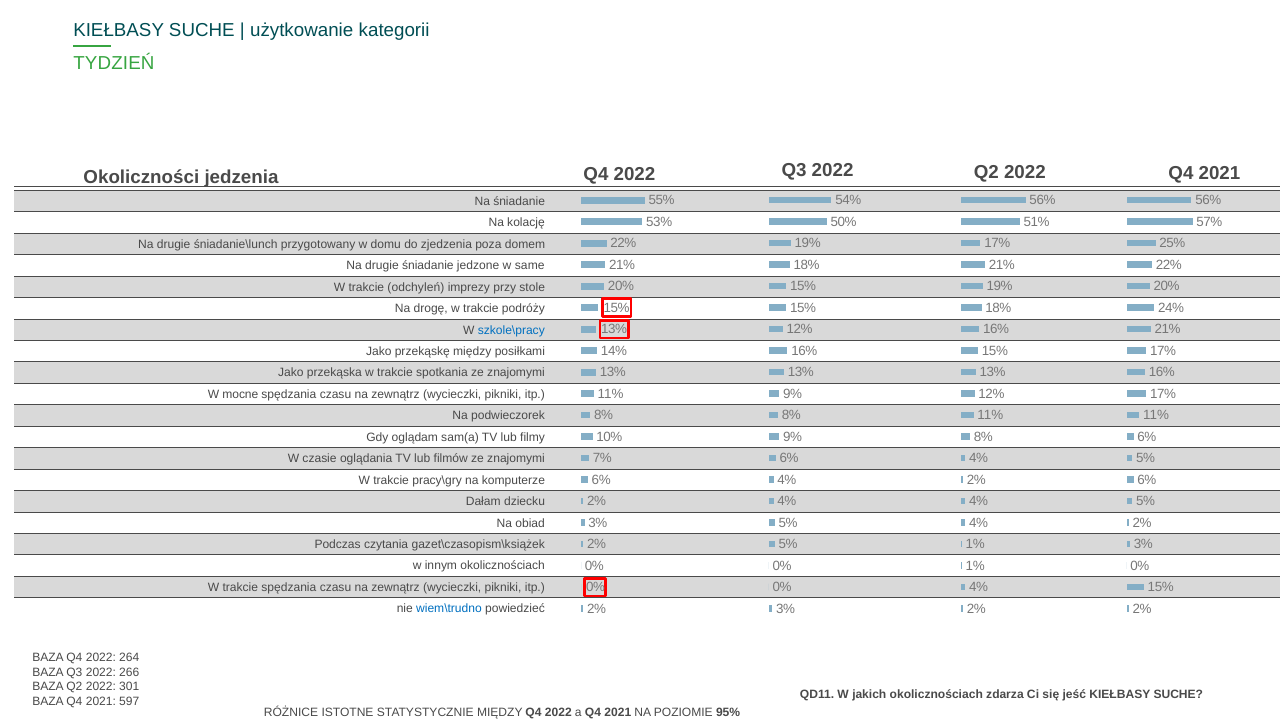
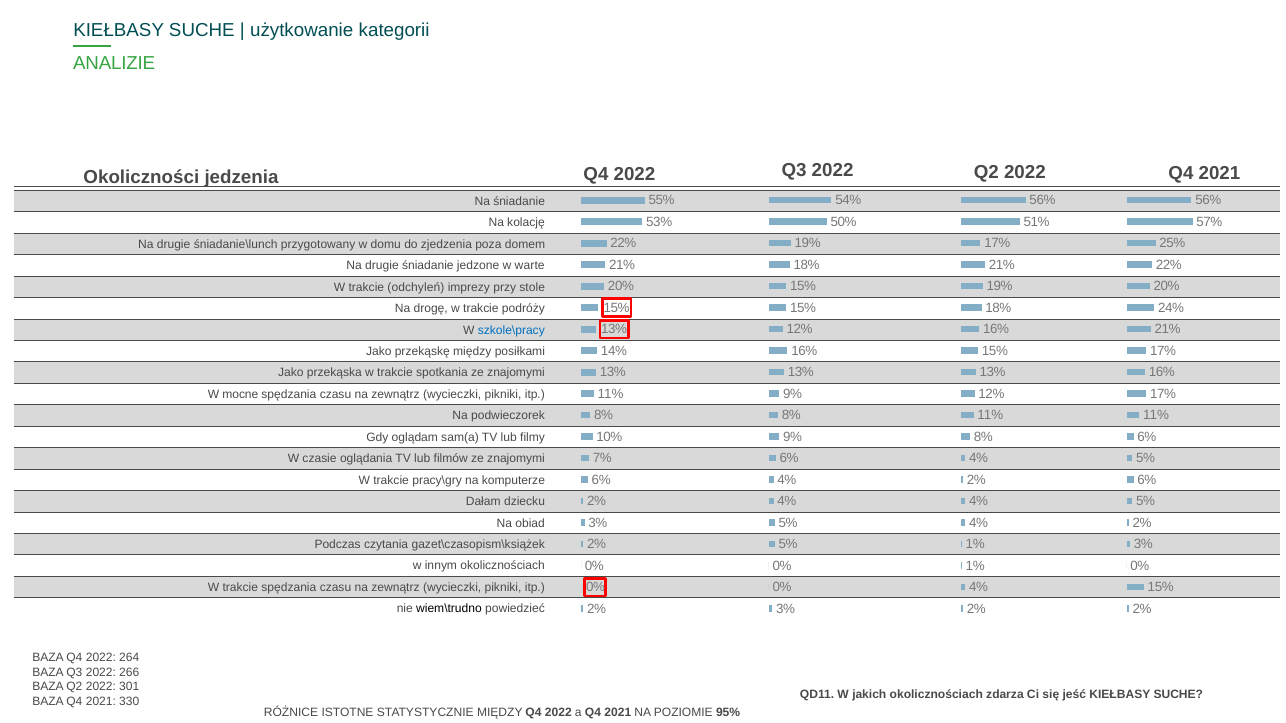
TYDZIEŃ: TYDZIEŃ -> ANALIZIE (114, 64)
same: same -> warte (530, 266)
wiem\trudno colour: blue -> black (449, 609)
597: 597 -> 330 (129, 702)
